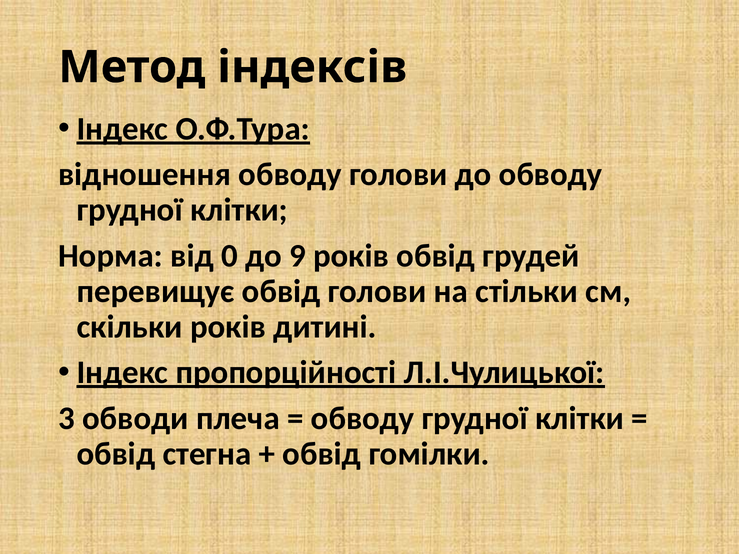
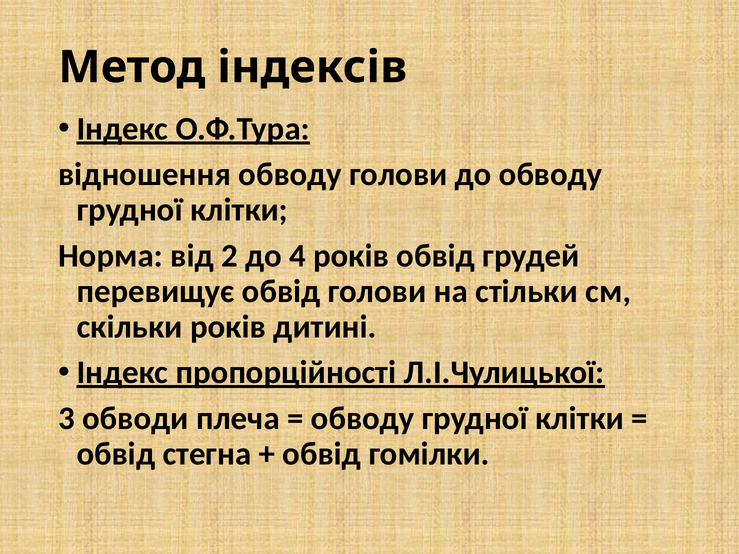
0: 0 -> 2 (229, 256)
9: 9 -> 4 (297, 256)
